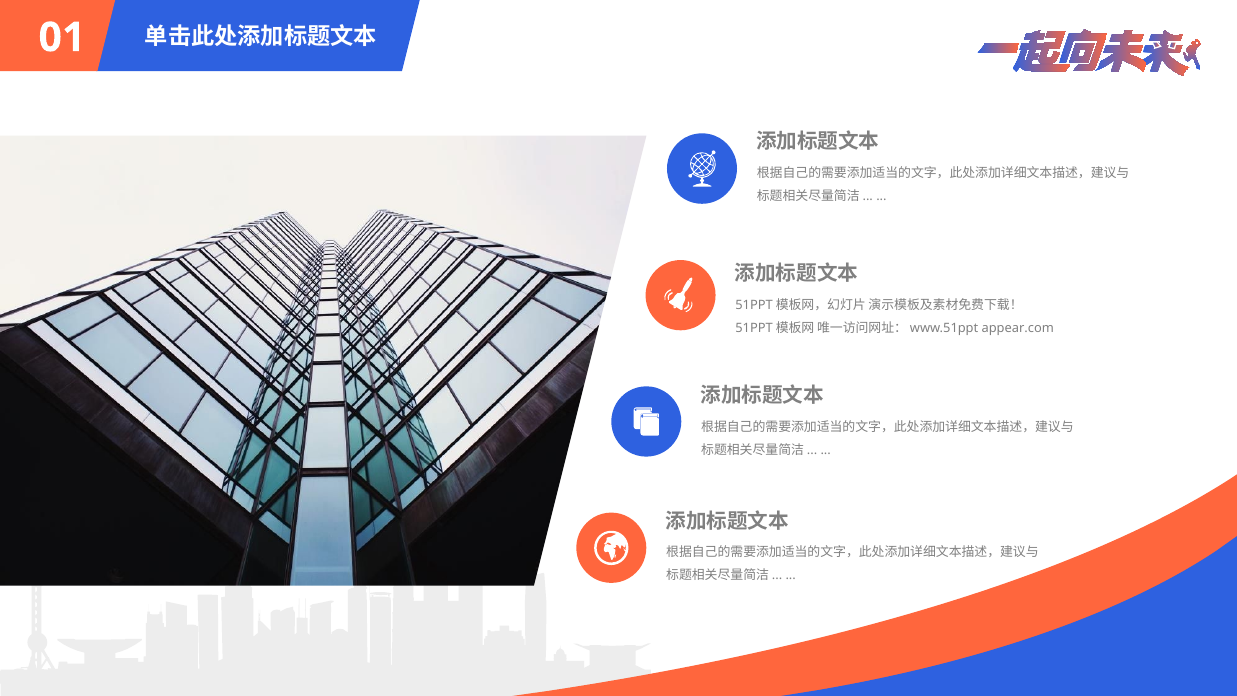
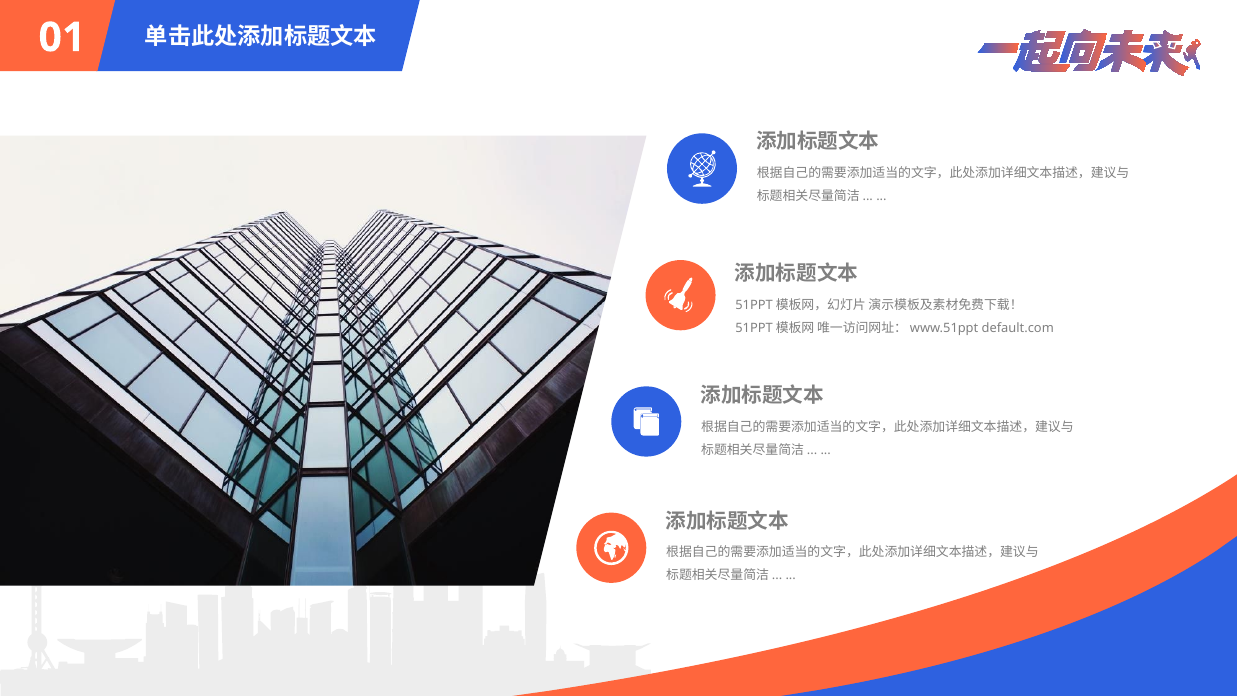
appear.com: appear.com -> default.com (1018, 328)
